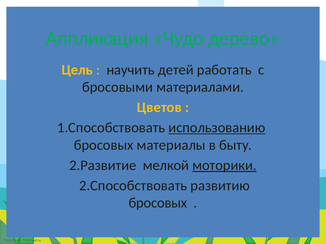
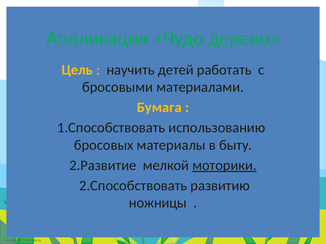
Цветов: Цветов -> Бумага (159, 108)
использованию underline: present -> none (217, 128)
бросовых: бросовых -> ножницы (158, 203)
